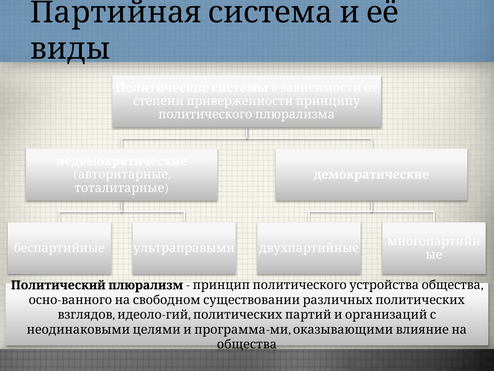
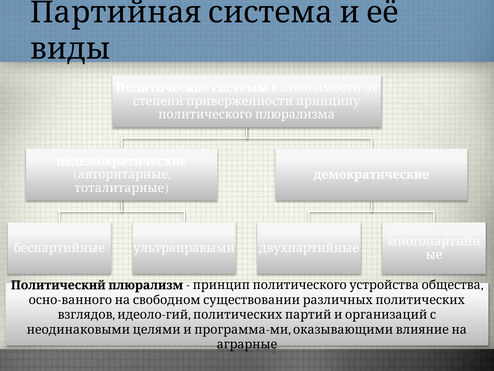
общества: общества -> аграрные (247, 344)
